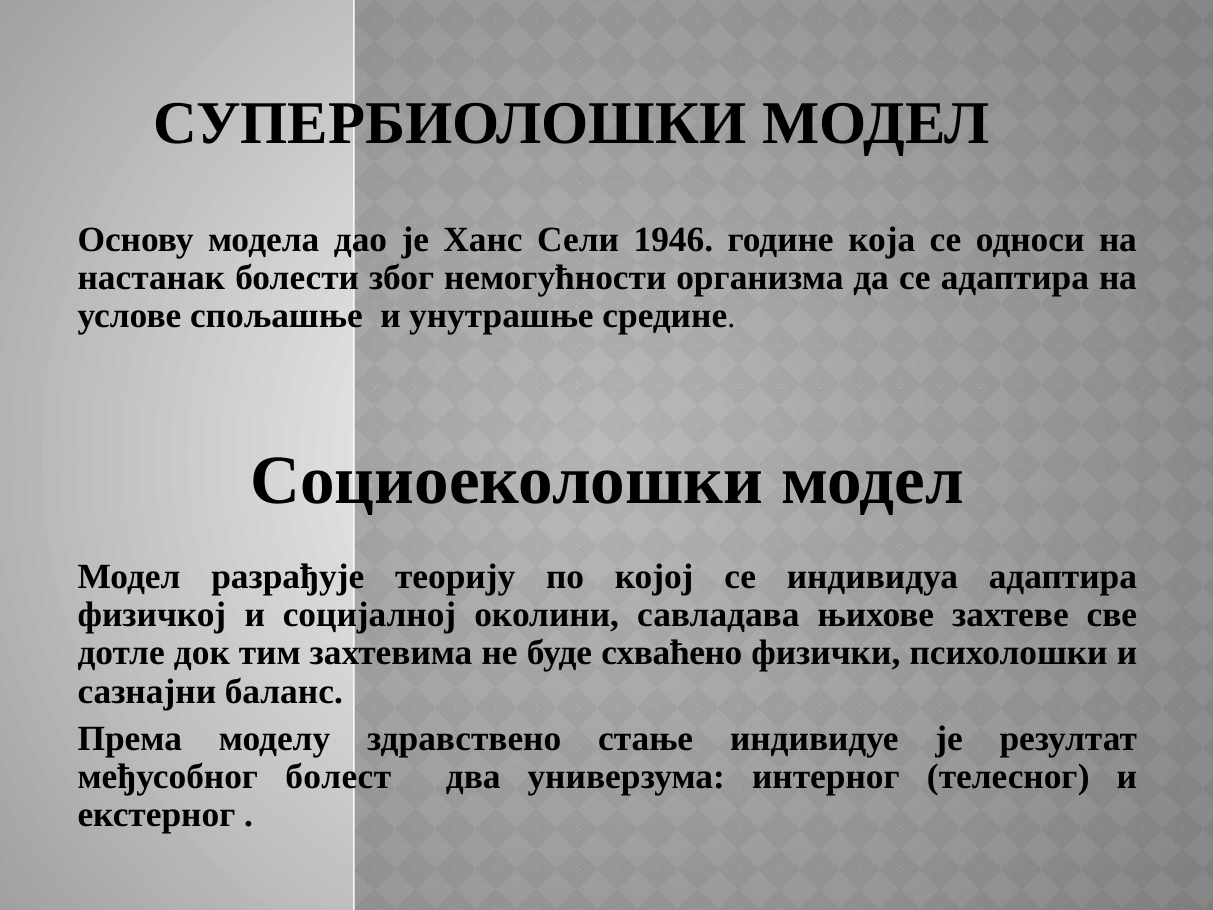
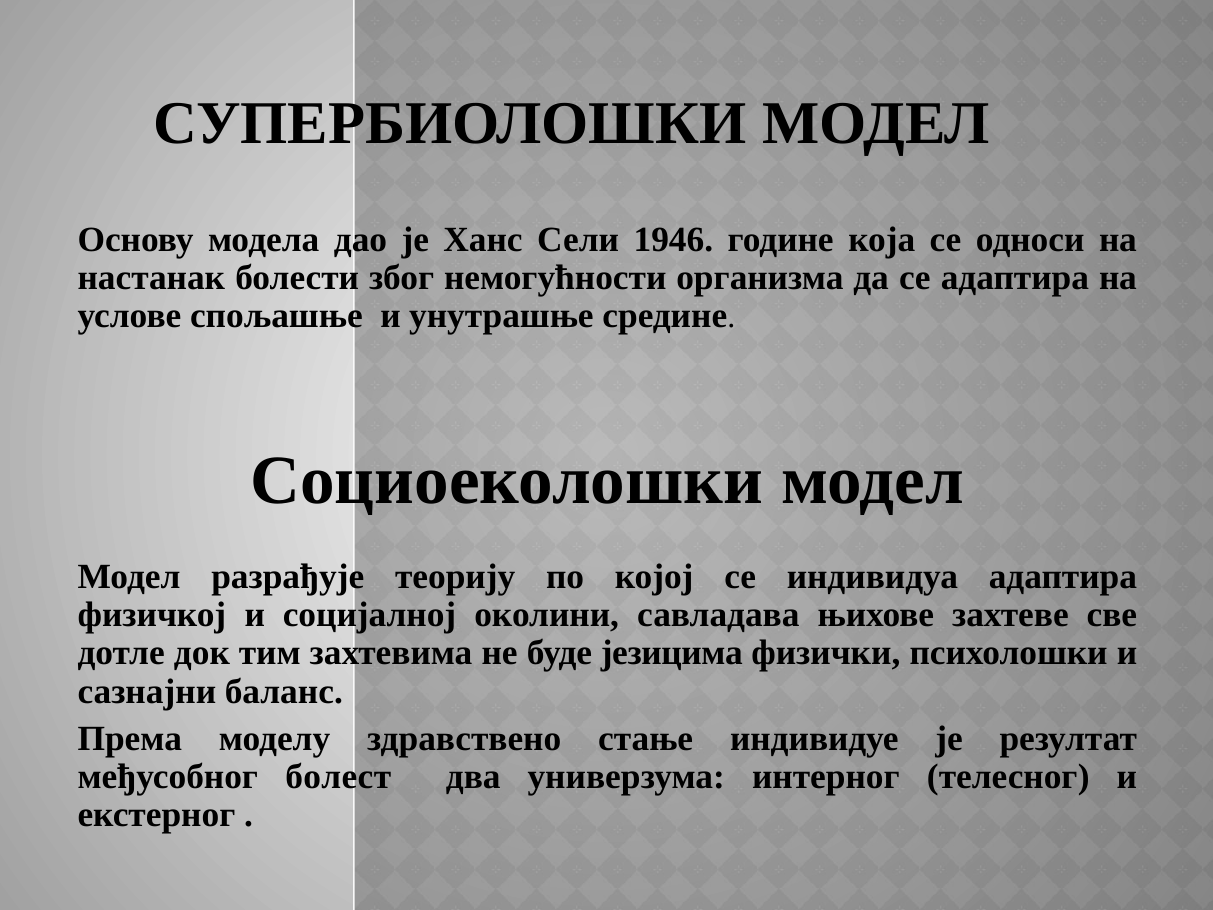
схваћено: схваћено -> језицима (672, 653)
